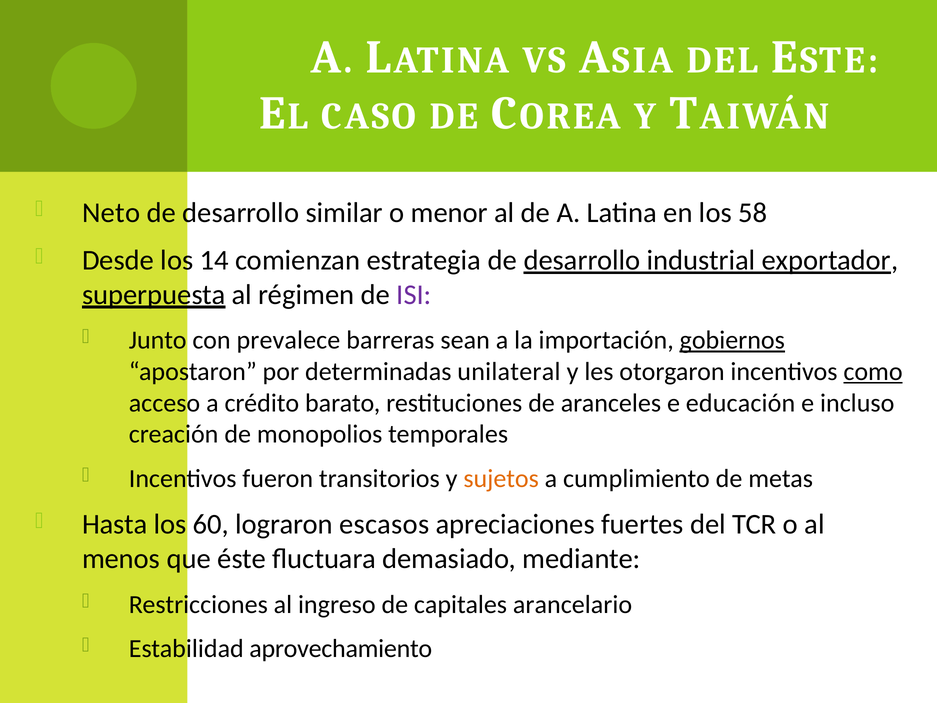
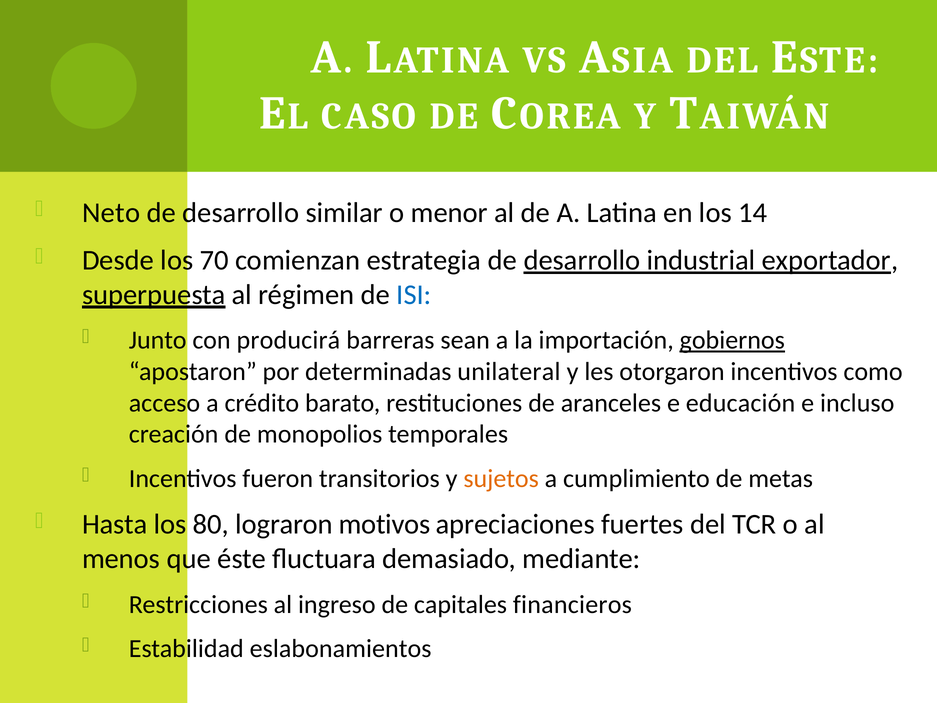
58: 58 -> 14 (753, 213)
14: 14 -> 70 (214, 260)
ISI colour: purple -> blue (414, 295)
prevalece: prevalece -> producirá (288, 340)
como underline: present -> none (873, 371)
60: 60 -> 80 (211, 524)
escasos: escasos -> motivos (385, 524)
arancelario: arancelario -> financieros (572, 604)
aprovechamiento: aprovechamiento -> eslabonamientos (341, 649)
